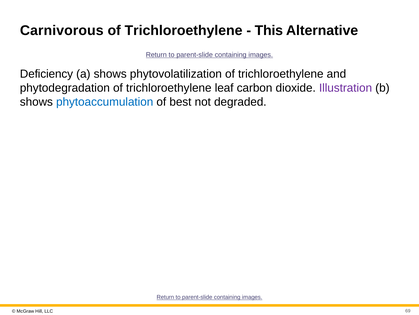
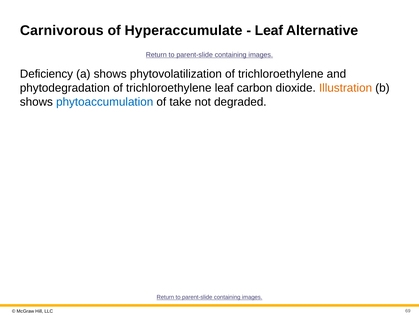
Trichloroethylene: Trichloroethylene -> Hyperaccumulate (184, 30)
This: This -> Leaf (269, 30)
Illustration colour: purple -> orange (346, 88)
best: best -> take (180, 102)
